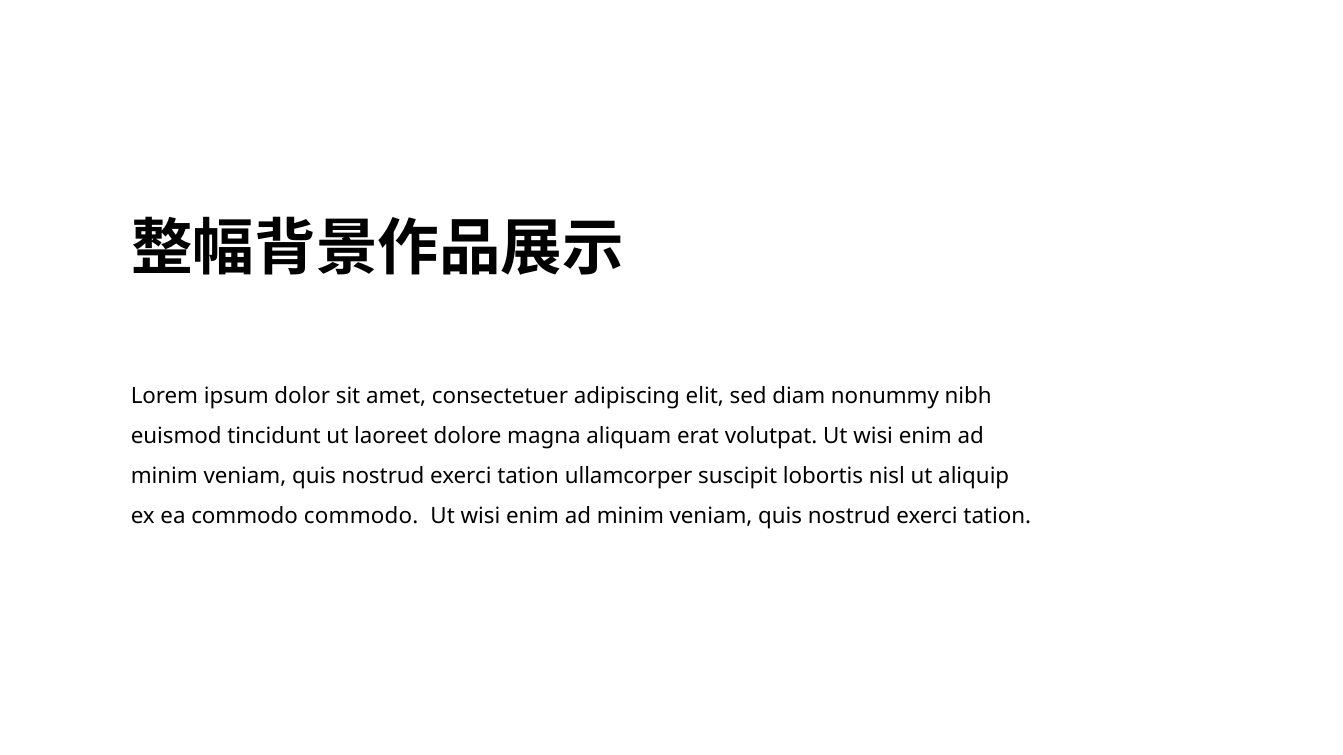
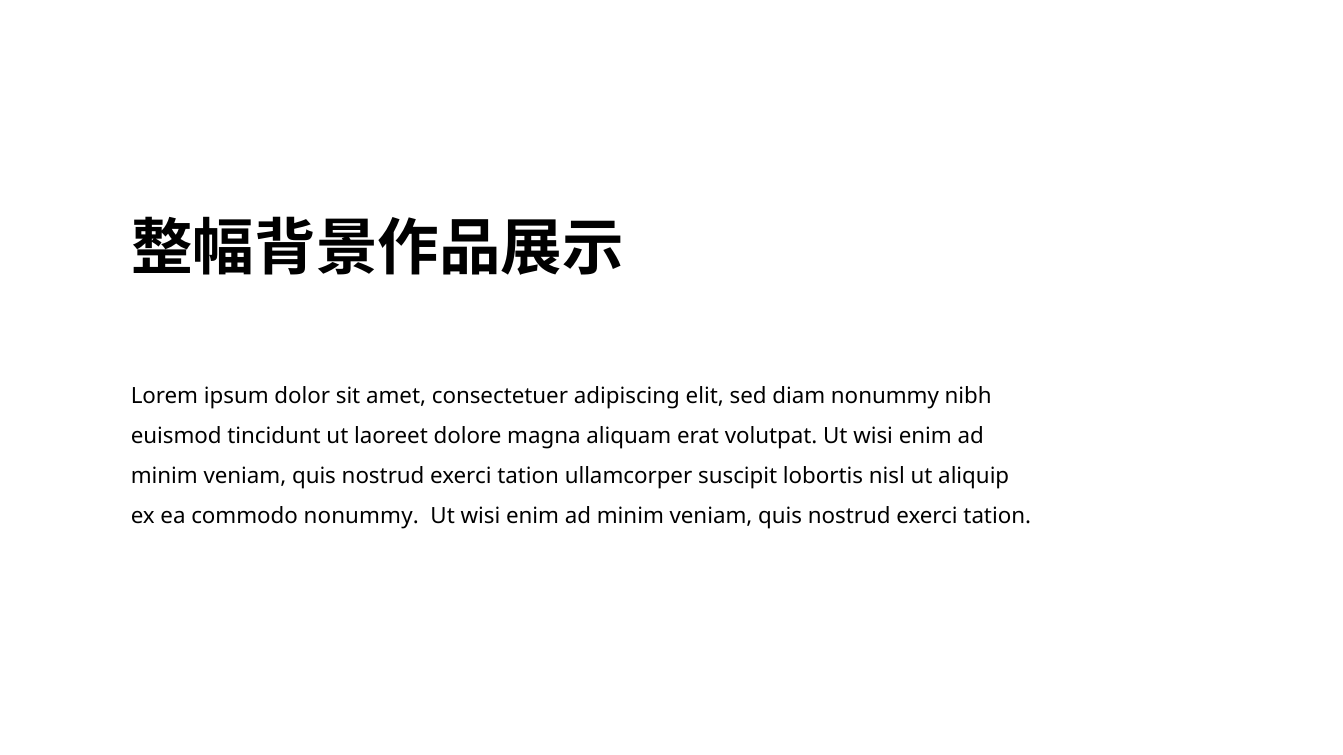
commodo commodo: commodo -> nonummy (361, 517)
